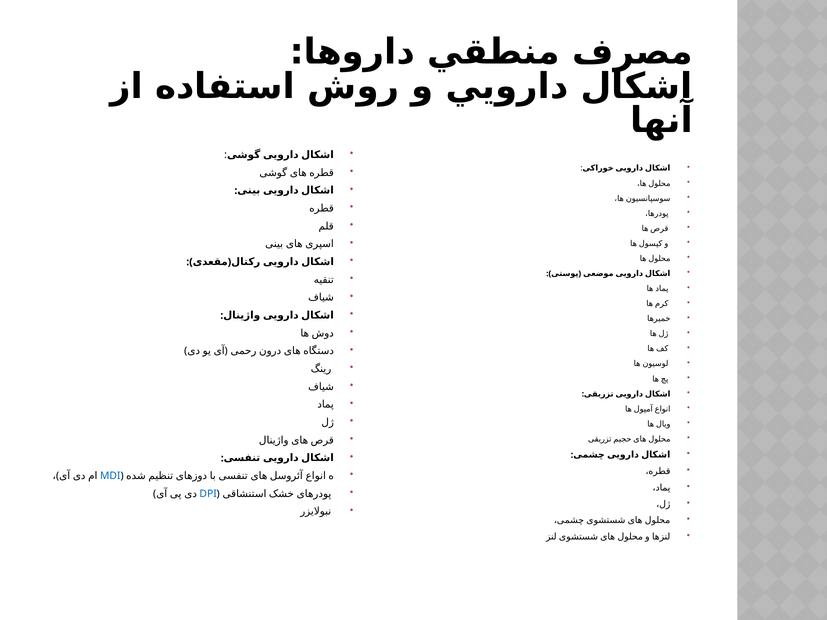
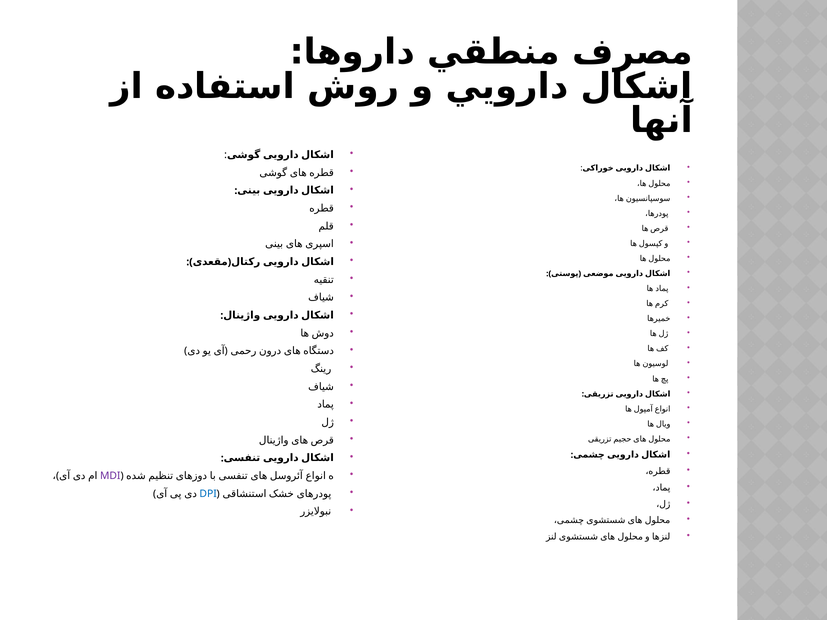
MDI colour: blue -> purple (110, 476)
